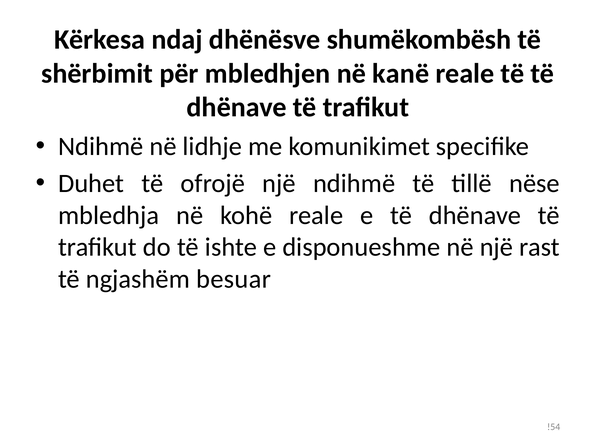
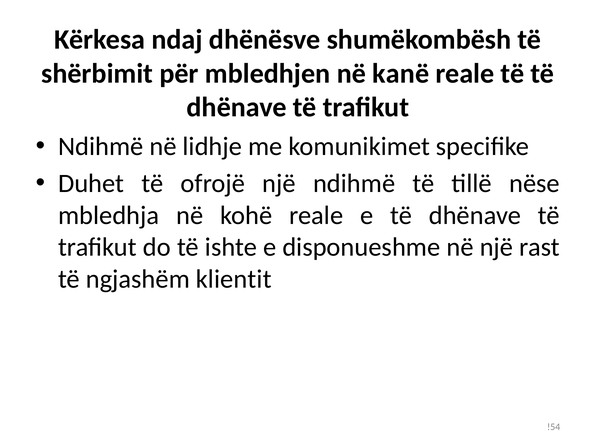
besuar: besuar -> klientit (234, 279)
